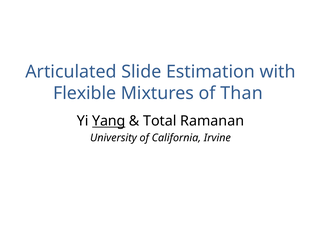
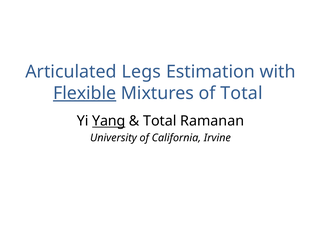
Slide: Slide -> Legs (141, 72)
Flexible underline: none -> present (85, 93)
of Than: Than -> Total (242, 93)
